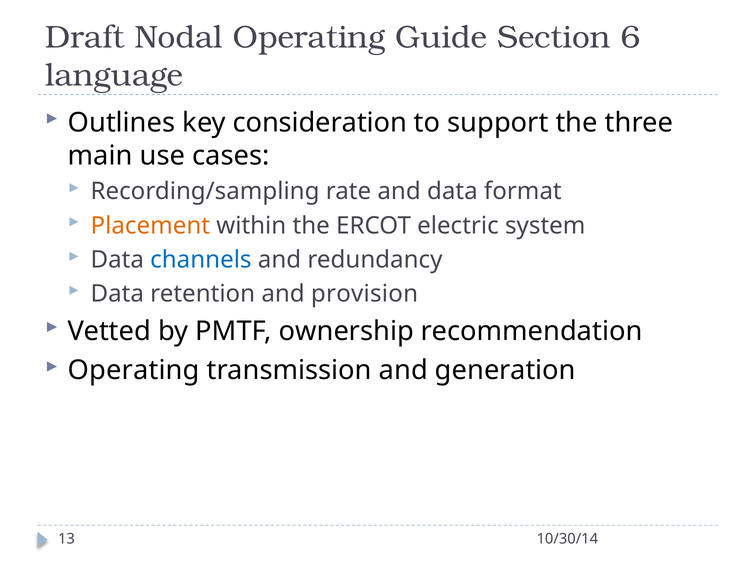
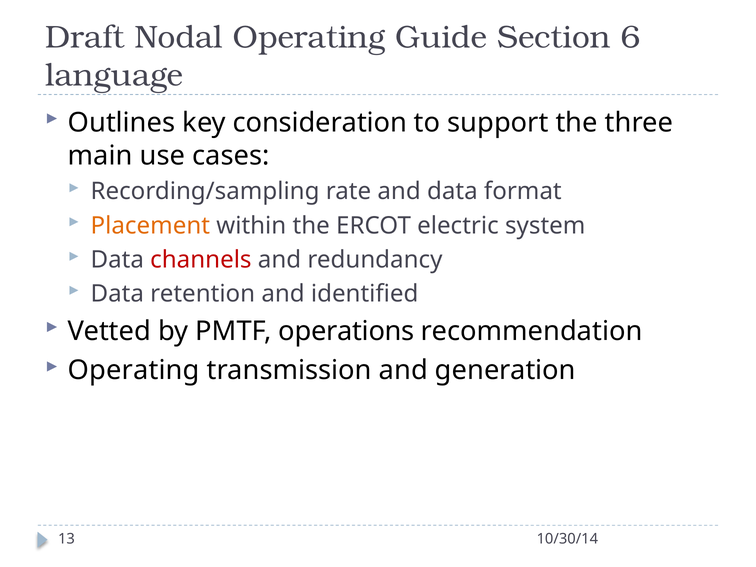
channels colour: blue -> red (201, 260)
provision: provision -> identified (365, 294)
ownership: ownership -> operations (346, 331)
